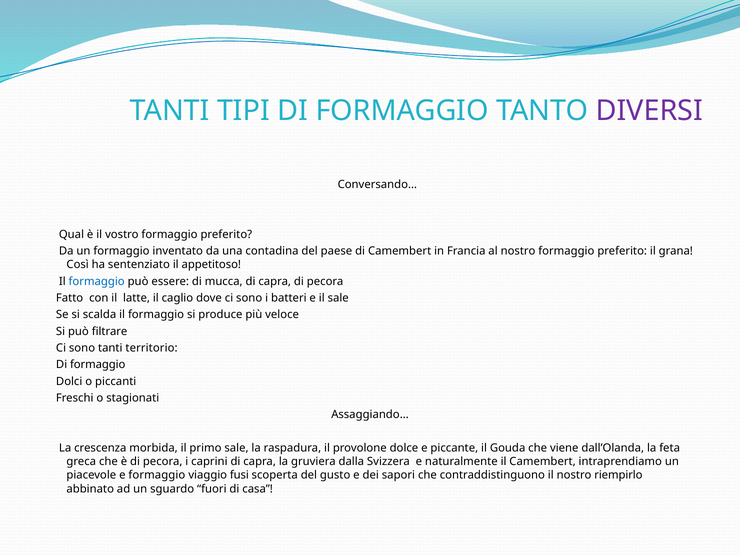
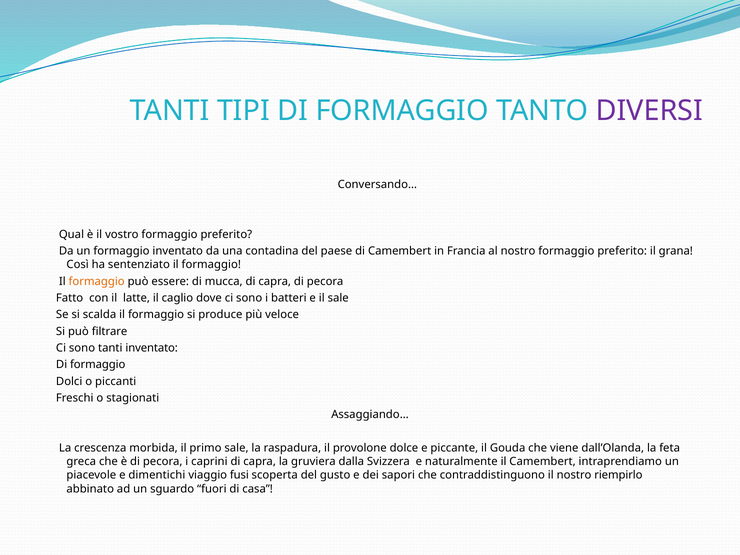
sentenziato il appetitoso: appetitoso -> formaggio (211, 265)
formaggio colour: blue -> orange (97, 281)
tanti territorio: territorio -> inventato (152, 348)
e formaggio: formaggio -> dimentichi (157, 475)
